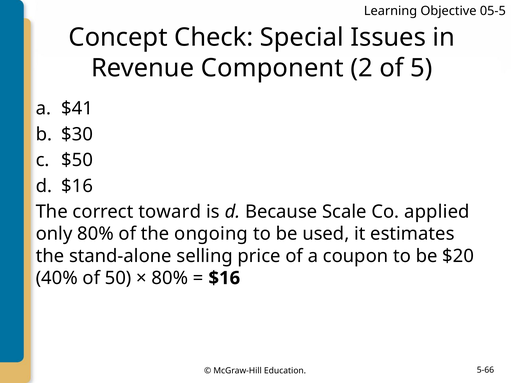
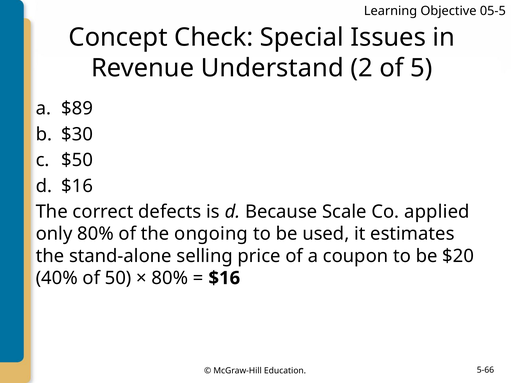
Component: Component -> Understand (272, 68)
$41: $41 -> $89 (77, 109)
toward: toward -> defects (170, 212)
